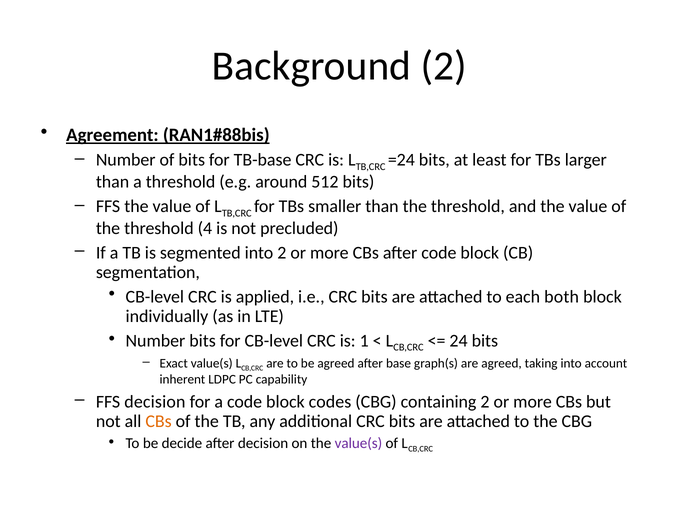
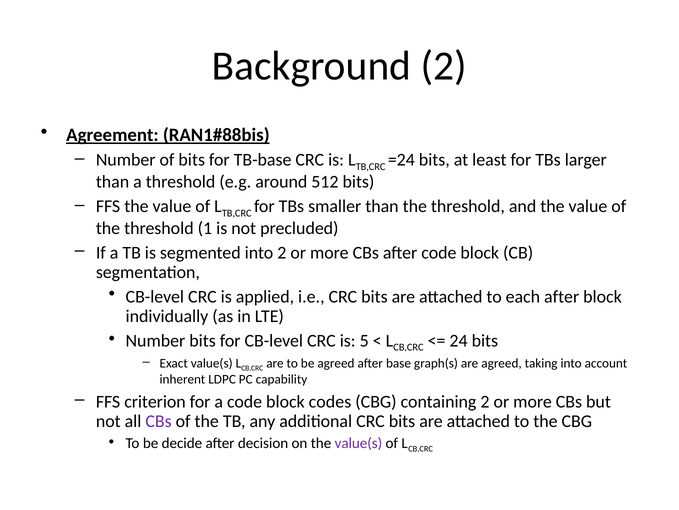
4: 4 -> 1 (205, 228)
each both: both -> after (562, 296)
1: 1 -> 5 (364, 340)
FFS decision: decision -> criterion (155, 401)
CBs colour: orange -> purple (159, 421)
